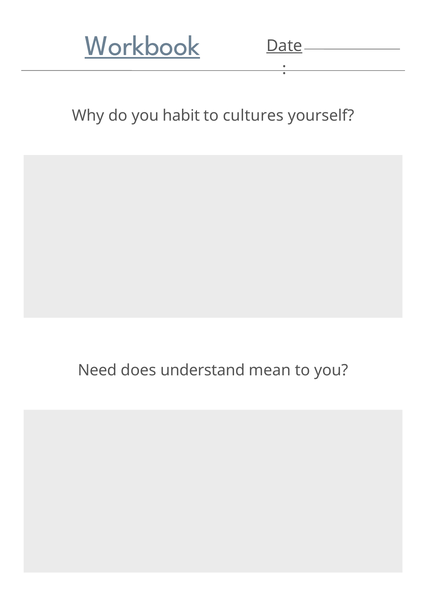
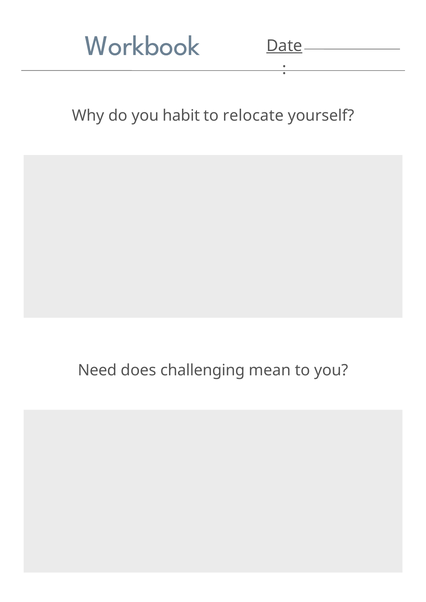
Workbook underline: present -> none (142, 46)
cultures: cultures -> relocate (253, 116)
understand: understand -> challenging (203, 371)
